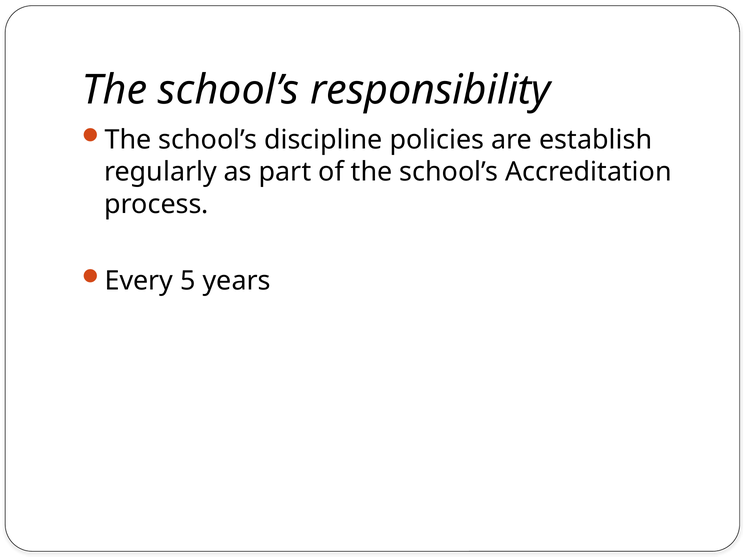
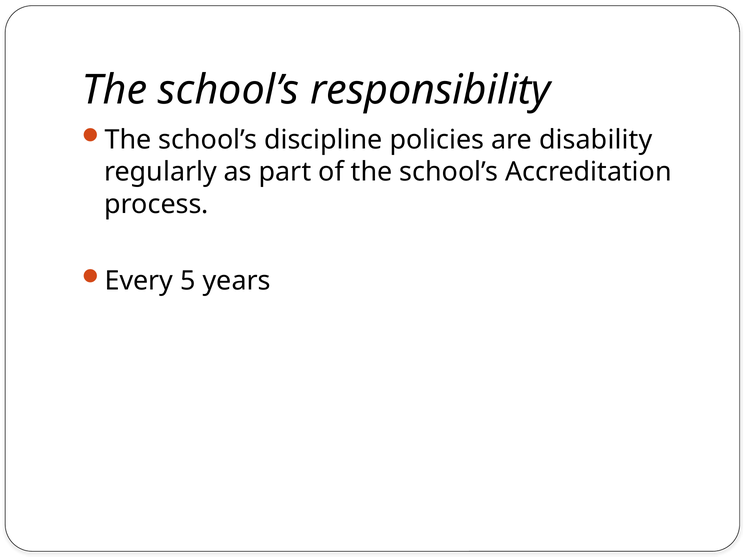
establish: establish -> disability (596, 140)
